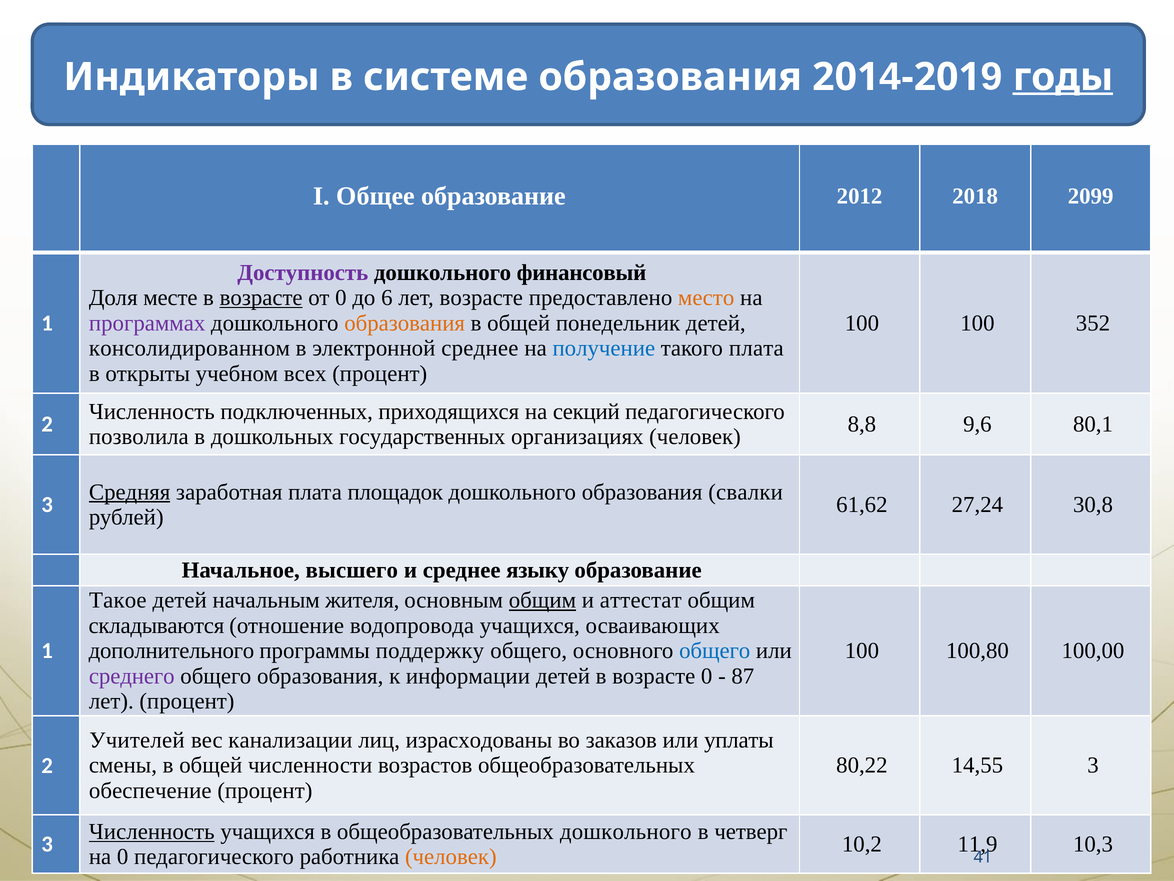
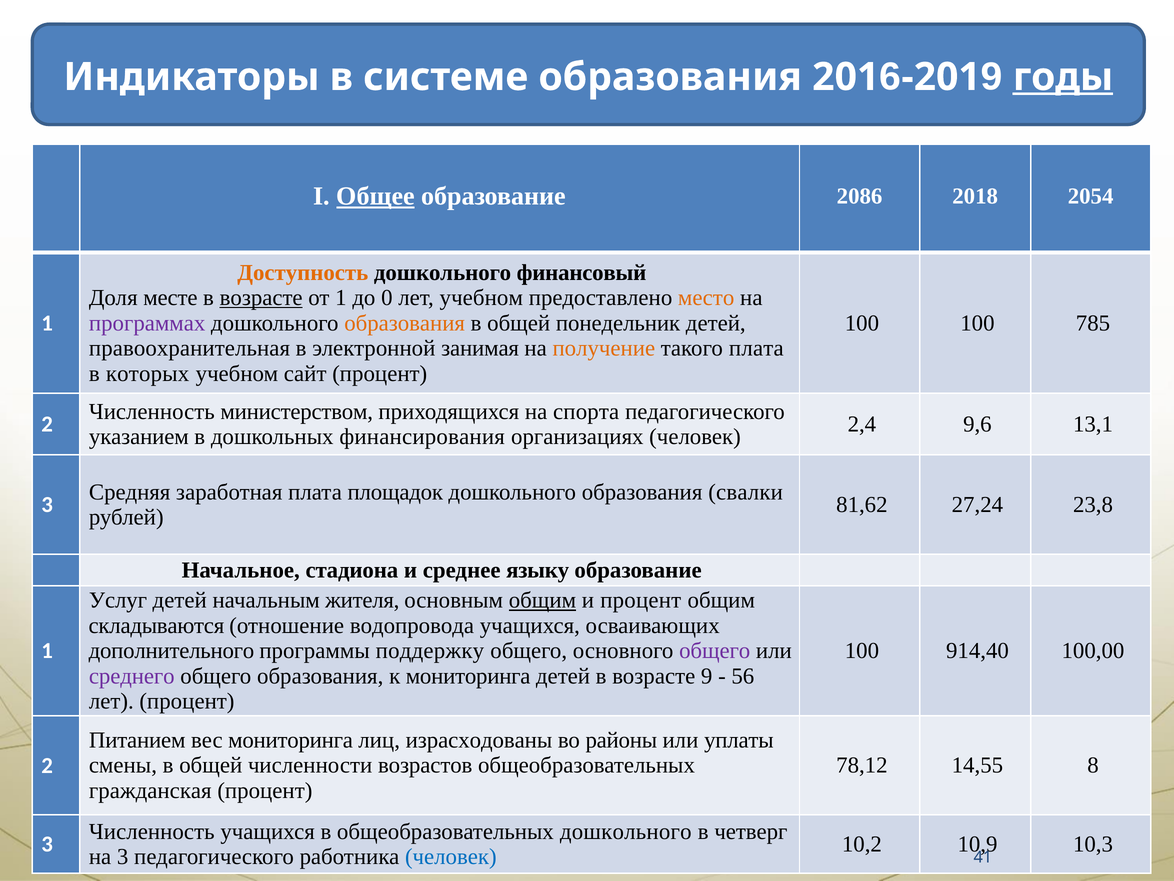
4: 4 -> 6 (890, 77)
Общее underline: none -> present (376, 196)
2012: 2012 -> 2086 (860, 196)
2099: 2099 -> 2054 (1091, 196)
Доступность colour: purple -> orange (303, 272)
от 0: 0 -> 1 (341, 298)
6: 6 -> 0 (387, 298)
лет возрасте: возрасте -> учебном (481, 298)
352: 352 -> 785 (1093, 323)
консолидированном: консолидированном -> правоохранительная (190, 348)
электронной среднее: среднее -> занимая (480, 348)
получение colour: blue -> orange (604, 348)
открыты: открыты -> которых (148, 373)
всех: всех -> сайт (305, 373)
подключенных: подключенных -> министерством (297, 411)
секций: секций -> спорта (586, 411)
8,8: 8,8 -> 2,4 (862, 424)
80,1: 80,1 -> 13,1 (1093, 424)
позволила: позволила -> указанием (139, 437)
государственных: государственных -> финансирования (422, 437)
Средняя underline: present -> none (130, 492)
61,62: 61,62 -> 81,62 (862, 504)
30,8: 30,8 -> 23,8 (1093, 504)
высшего: высшего -> стадиона (352, 570)
Такое: Такое -> Услуг (118, 600)
и аттестат: аттестат -> процент (641, 600)
общего colour: blue -> purple (715, 650)
100,80: 100,80 -> 914,40 (977, 650)
к информации: информации -> мониторинга (468, 676)
возрасте 0: 0 -> 9 (707, 676)
87: 87 -> 56 (743, 676)
Учителей: Учителей -> Питанием (137, 740)
вес канализации: канализации -> мониторинга (291, 740)
заказов: заказов -> районы (621, 740)
80,22: 80,22 -> 78,12 (862, 765)
14,55 3: 3 -> 8 (1093, 765)
обеспечение: обеспечение -> гражданская (150, 790)
Численность underline: present -> none (152, 831)
11,9: 11,9 -> 10,9 (977, 844)
на 0: 0 -> 3 (123, 856)
человек colour: orange -> blue (451, 856)
